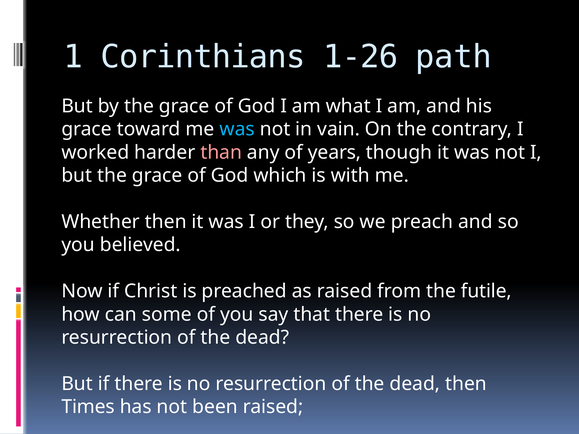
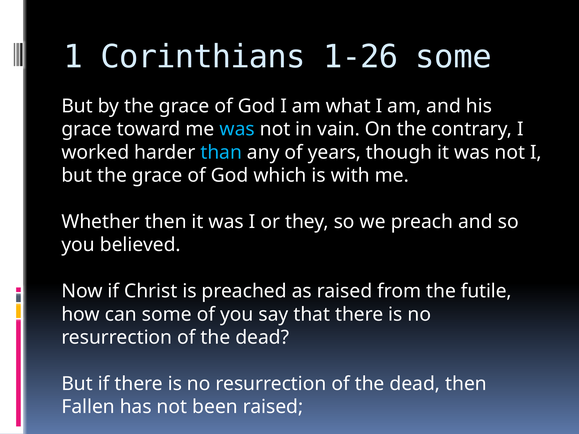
1-26 path: path -> some (453, 57)
than colour: pink -> light blue (221, 152)
Times: Times -> Fallen (88, 407)
